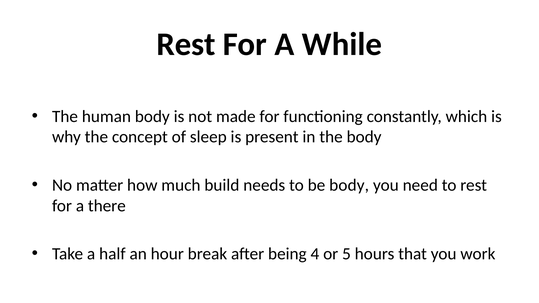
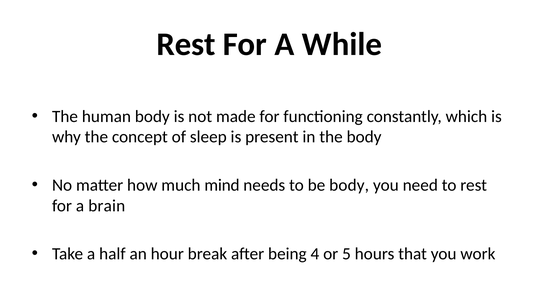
build: build -> mind (222, 185)
there: there -> brain (107, 206)
